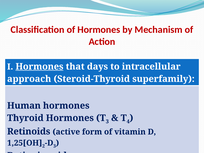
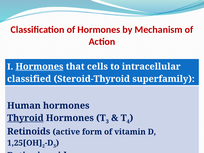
days: days -> cells (97, 67)
approach: approach -> classified (29, 79)
Thyroid underline: none -> present (25, 118)
